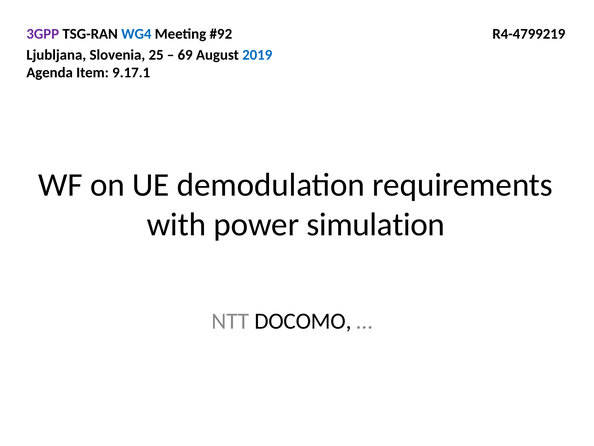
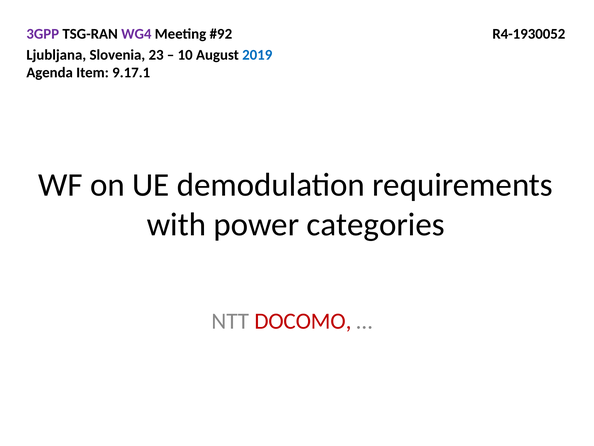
WG4 colour: blue -> purple (136, 34)
R4-4799219: R4-4799219 -> R4-1930052 (529, 34)
25: 25 -> 23 (156, 55)
69: 69 -> 10 (185, 55)
simulation: simulation -> categories (376, 224)
DOCOMO colour: black -> red (303, 321)
